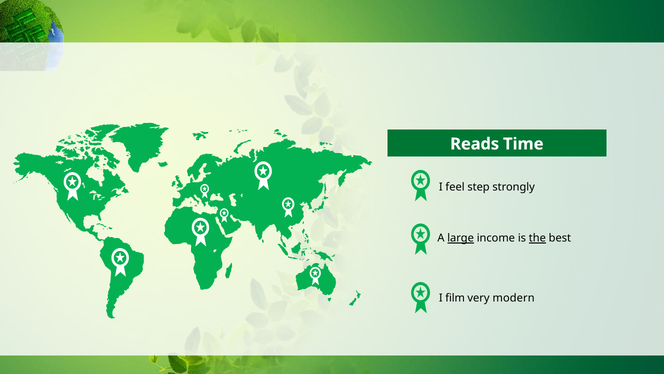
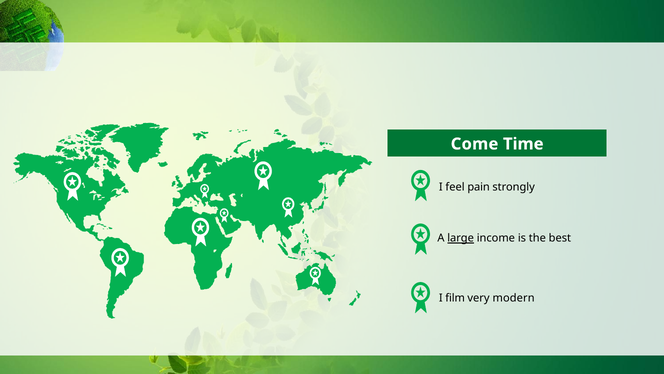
Reads: Reads -> Come (475, 144)
step: step -> pain (479, 187)
the underline: present -> none (537, 238)
